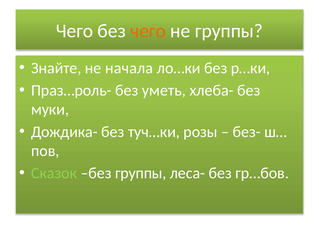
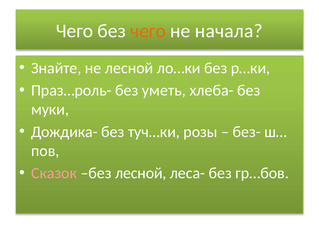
не группы: группы -> начала (229, 31)
не начала: начала -> лесной (129, 68)
Сказок colour: light green -> pink (54, 173)
без группы: группы -> лесной (141, 173)
